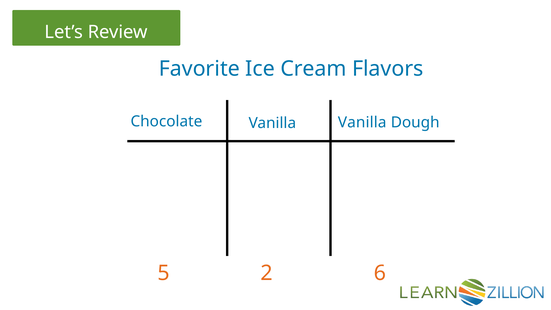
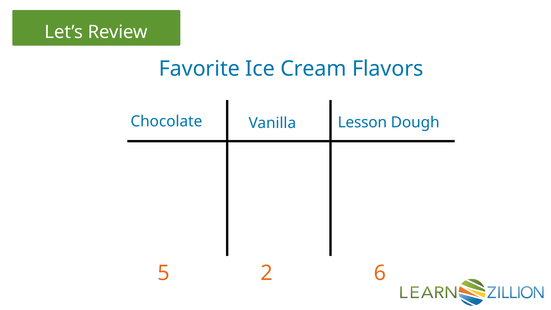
Vanilla Vanilla: Vanilla -> Lesson (362, 122)
